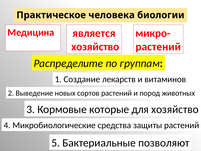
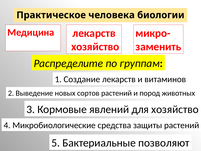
Медицина является: является -> лекарств (94, 33)
растений: растений -> заменить (158, 47)
которые: которые -> явлений (109, 109)
